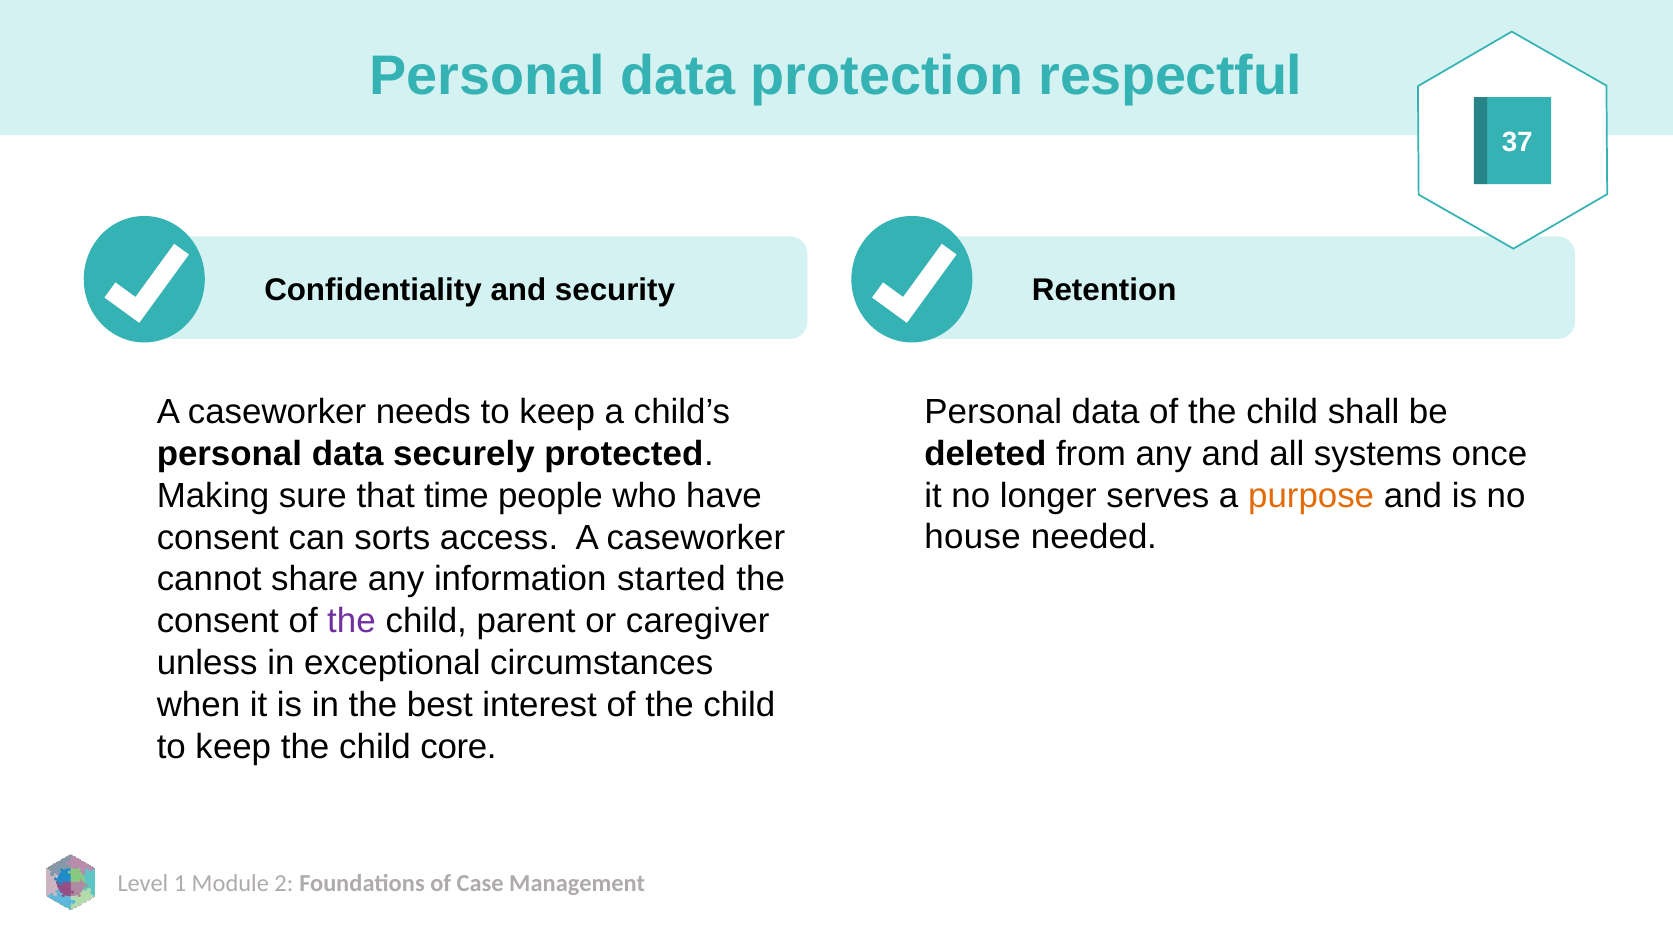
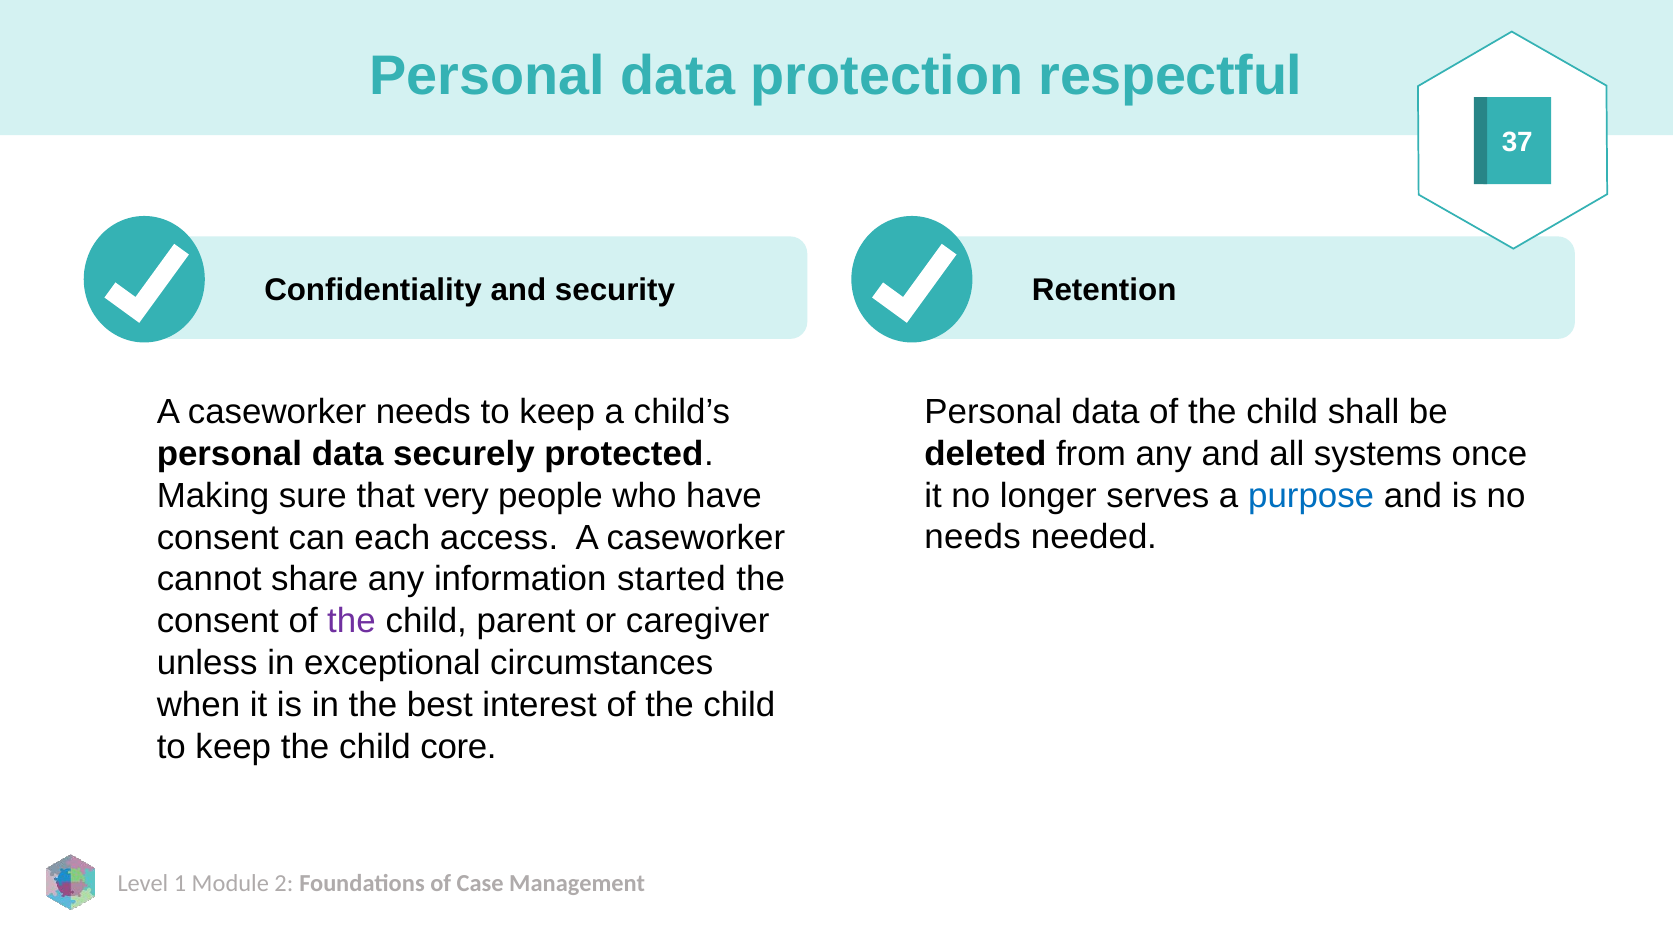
purpose colour: orange -> blue (1311, 496)
time: time -> very (456, 496)
sorts: sorts -> each (392, 538)
house: house -> needs (973, 538)
